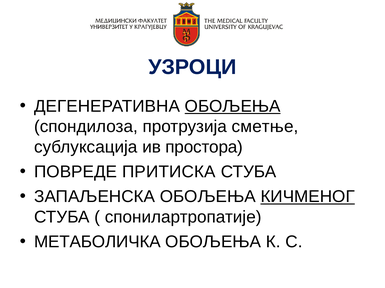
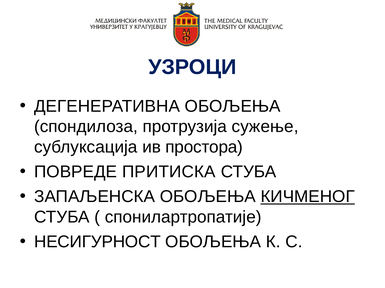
ОБОЉЕЊА underline: present -> none (233, 106)
сметње: сметње -> сужење (265, 127)
МЕТАБОЛИЧКА: МЕТАБОЛИЧКА -> НЕСИГУРНОСТ (97, 242)
